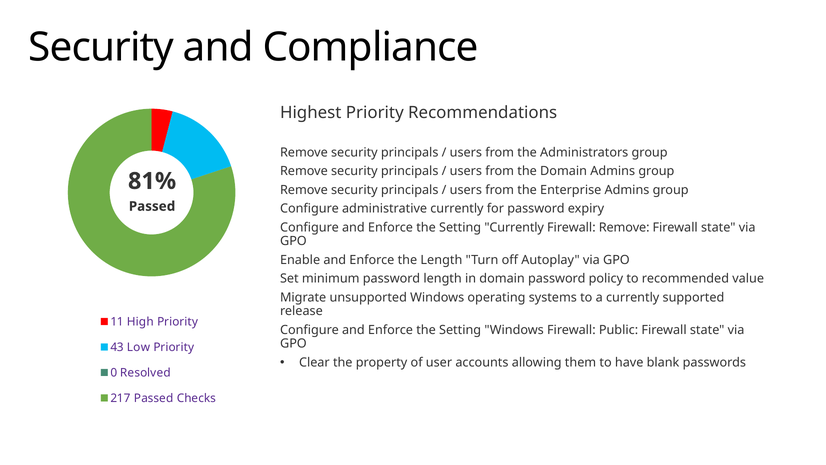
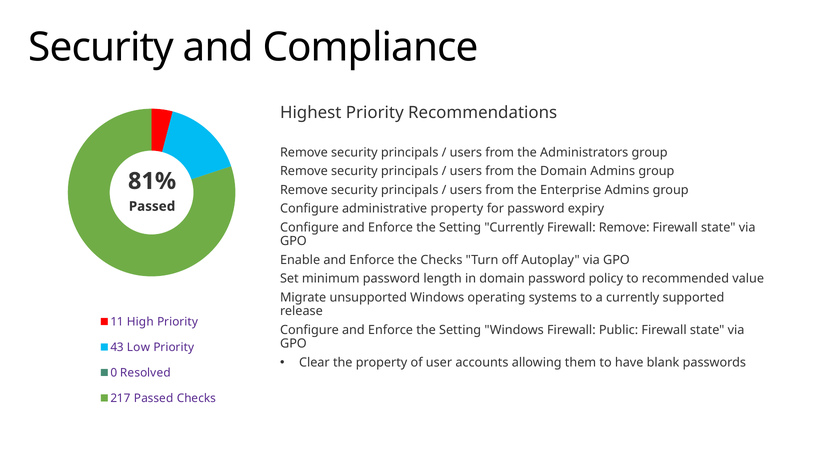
administrative currently: currently -> property (457, 209)
the Length: Length -> Checks (441, 260)
